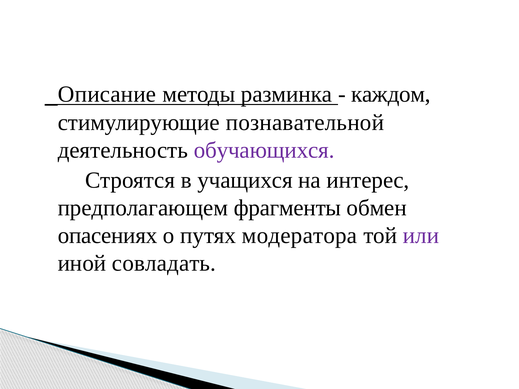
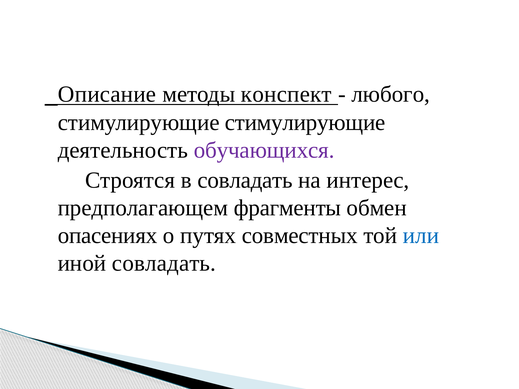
разминка: разминка -> конспект (286, 94)
каждом: каждом -> любого (391, 94)
стимулирующие познавательной: познавательной -> стимулирующие (305, 123)
в учащихся: учащихся -> совладать (245, 180)
модератора: модератора -> совместных (300, 236)
или colour: purple -> blue (421, 236)
